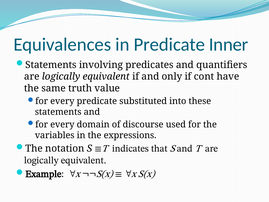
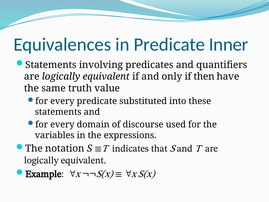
cont: cont -> then (204, 76)
